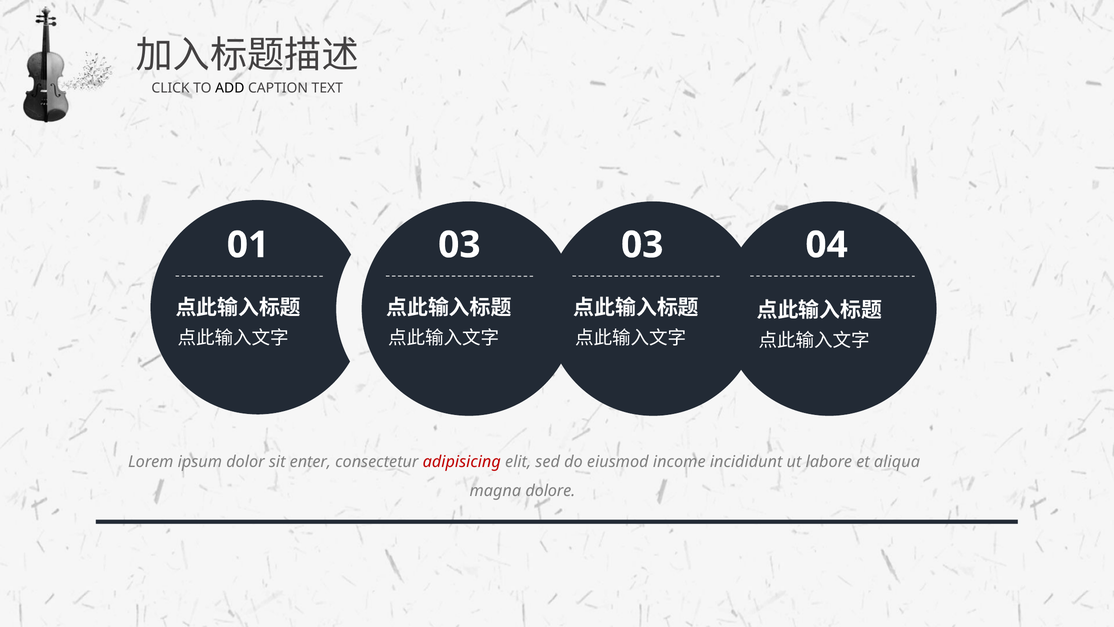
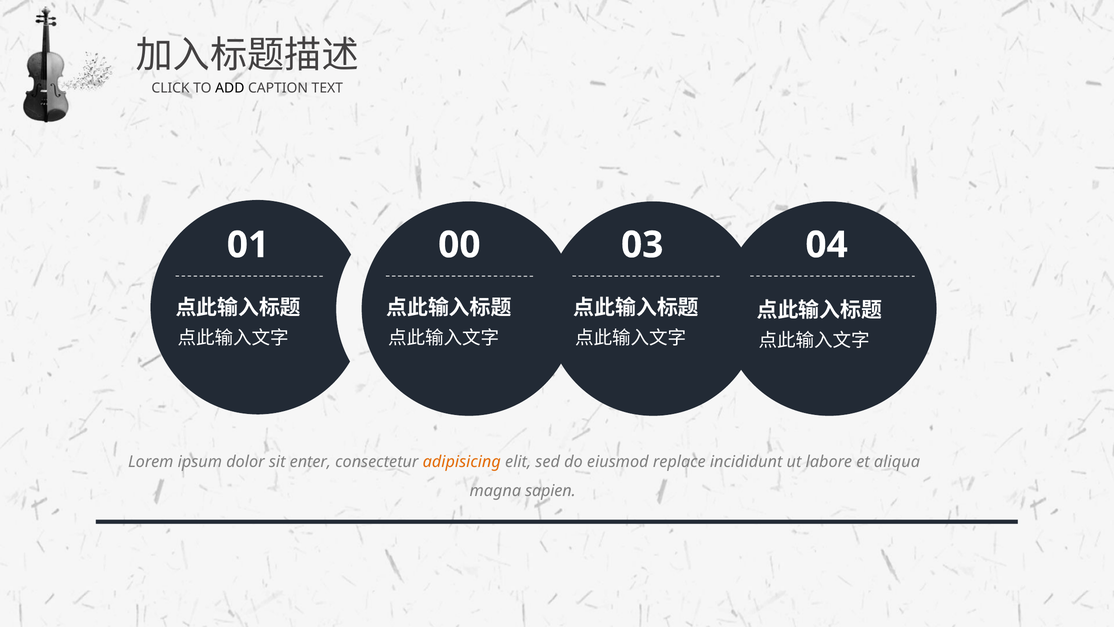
01 03: 03 -> 00 (459, 245)
adipisicing colour: red -> orange (462, 462)
income: income -> replace (679, 462)
dolore: dolore -> sapien (550, 491)
